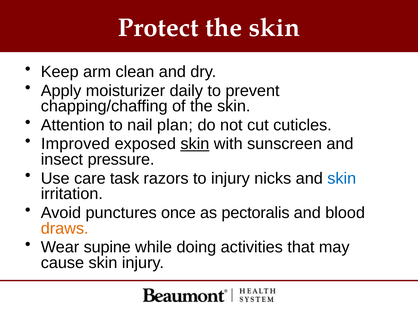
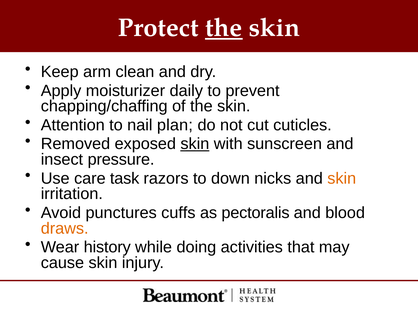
the underline: none -> present (224, 28)
Improved: Improved -> Removed (75, 144)
to injury: injury -> down (230, 179)
skin colour: blue -> orange (342, 179)
once: once -> cuffs (178, 213)
supine: supine -> history (107, 248)
